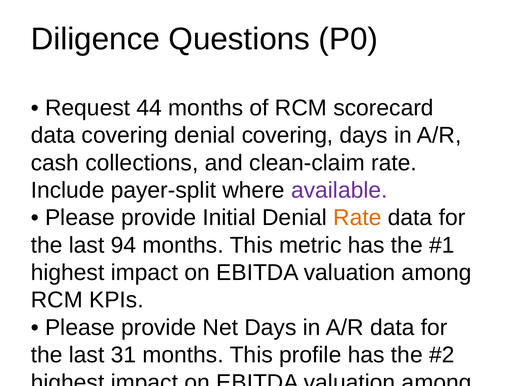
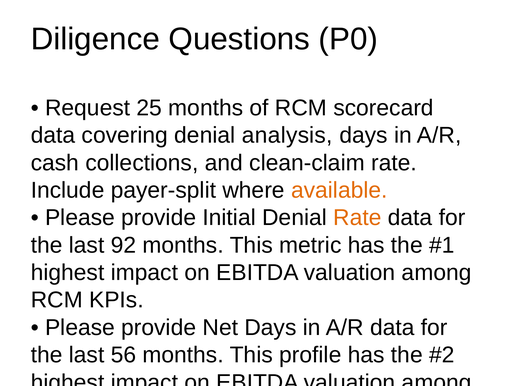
44: 44 -> 25 (149, 108)
denial covering: covering -> analysis (287, 135)
available colour: purple -> orange (339, 190)
94: 94 -> 92 (123, 245)
31: 31 -> 56 (123, 355)
